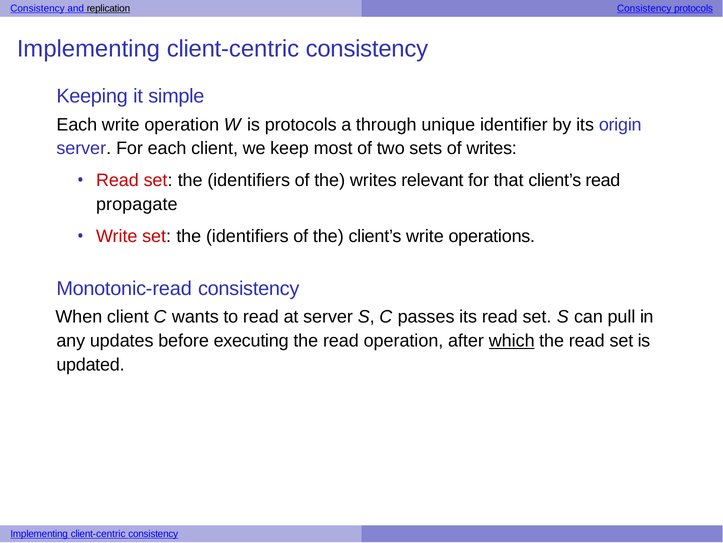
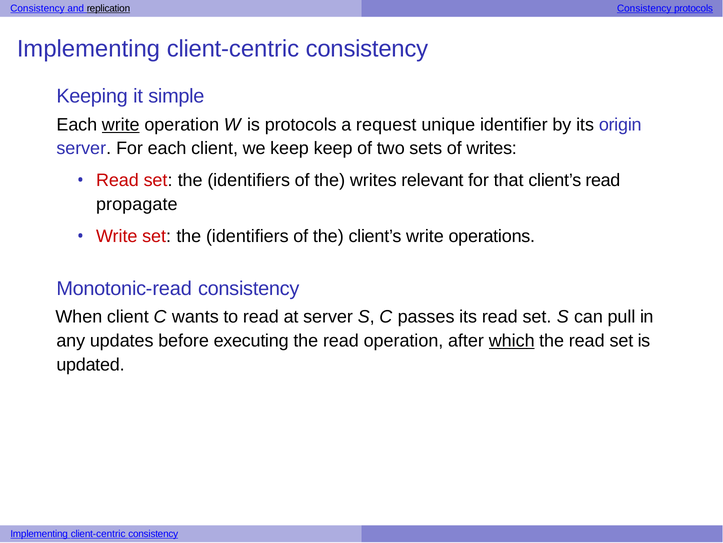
write underline: none -> present (121, 125)
through: through -> request (386, 125)
keep most: most -> keep (333, 148)
